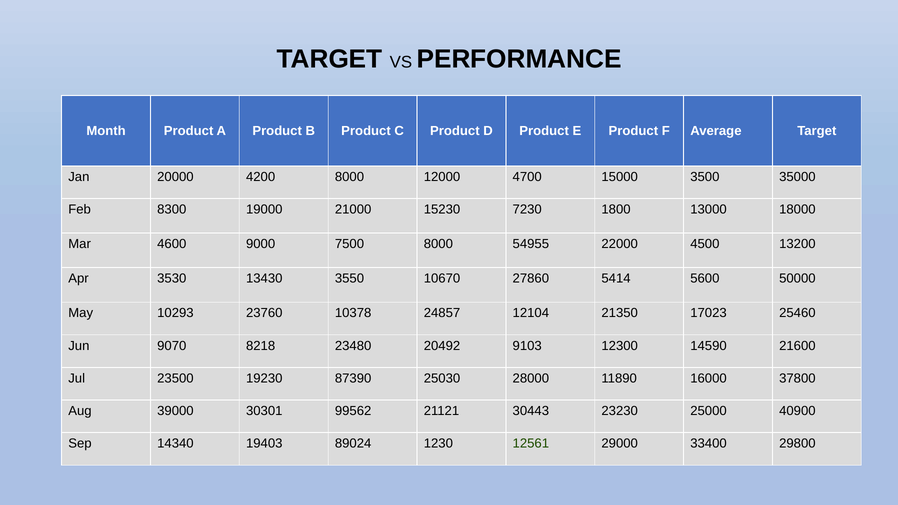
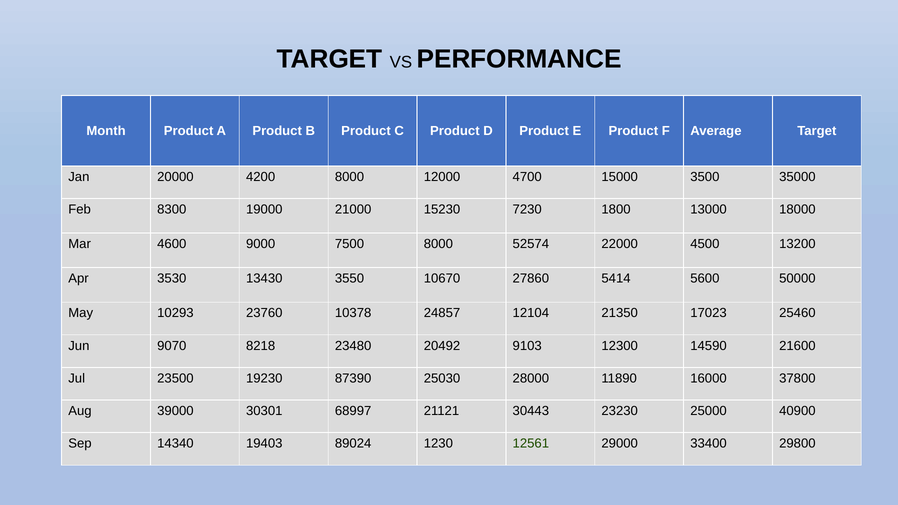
54955: 54955 -> 52574 (531, 244)
99562: 99562 -> 68997 (353, 411)
